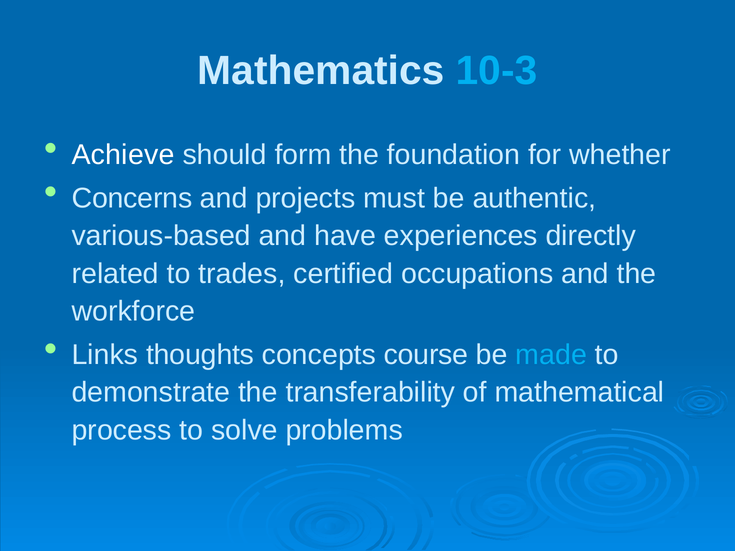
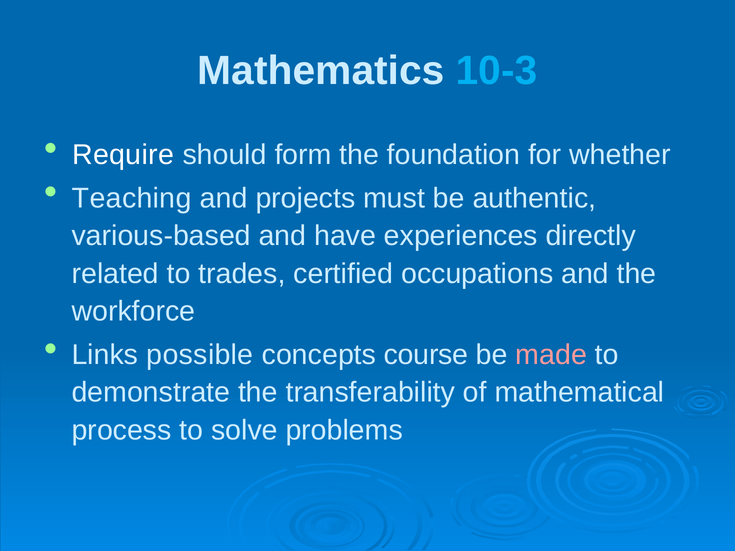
Achieve: Achieve -> Require (123, 155)
Concerns: Concerns -> Teaching (132, 198)
thoughts: thoughts -> possible (200, 355)
made colour: light blue -> pink (551, 355)
